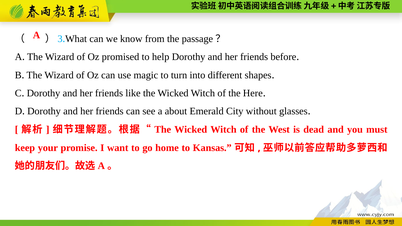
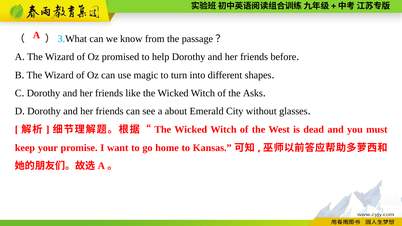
Here: Here -> Asks (253, 93)
